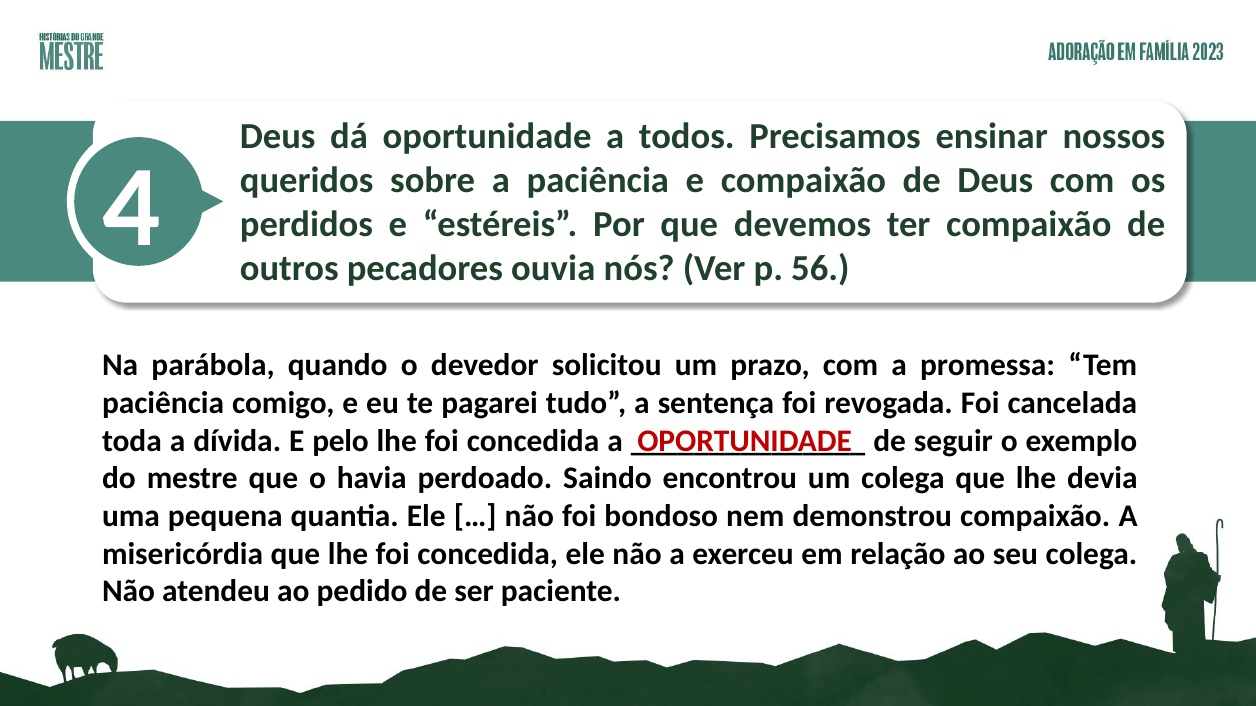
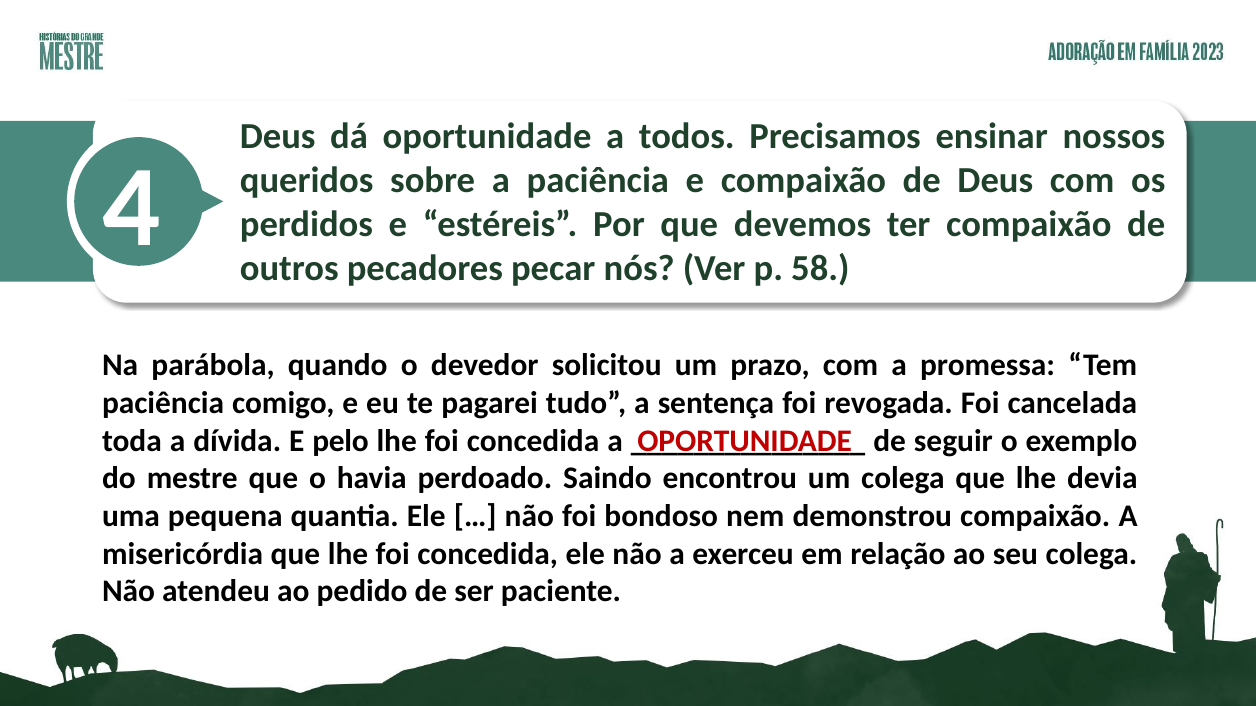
ouvia: ouvia -> pecar (553, 269)
56: 56 -> 58 (820, 269)
